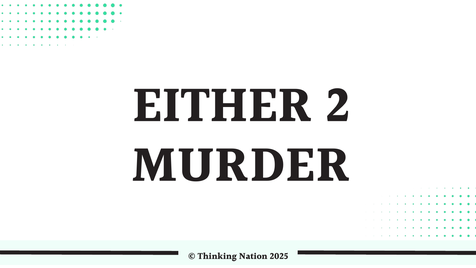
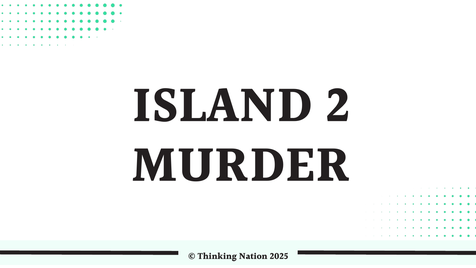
EITHER: EITHER -> ISLAND (222, 107)
